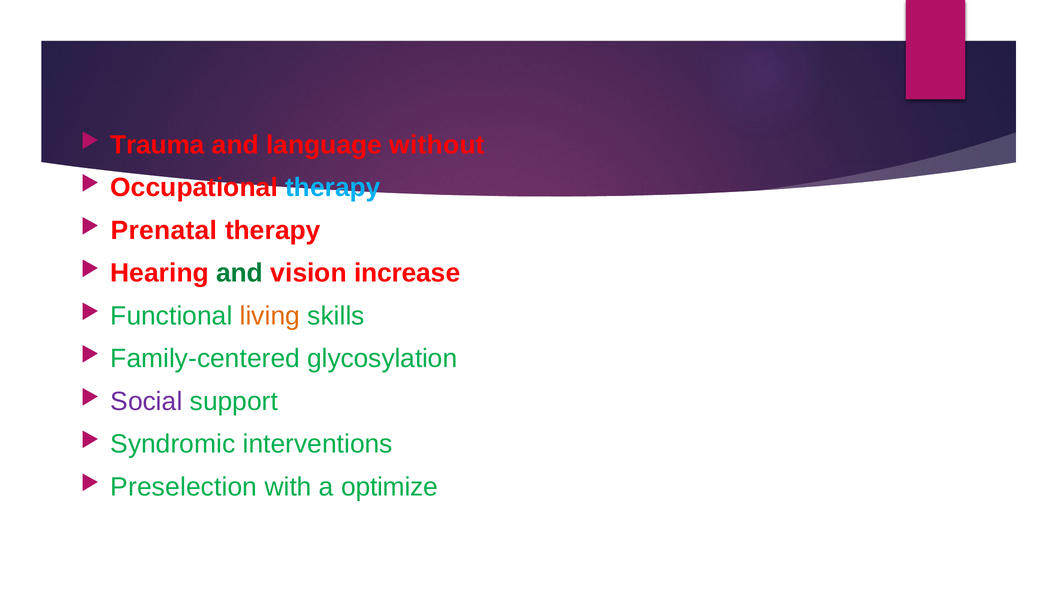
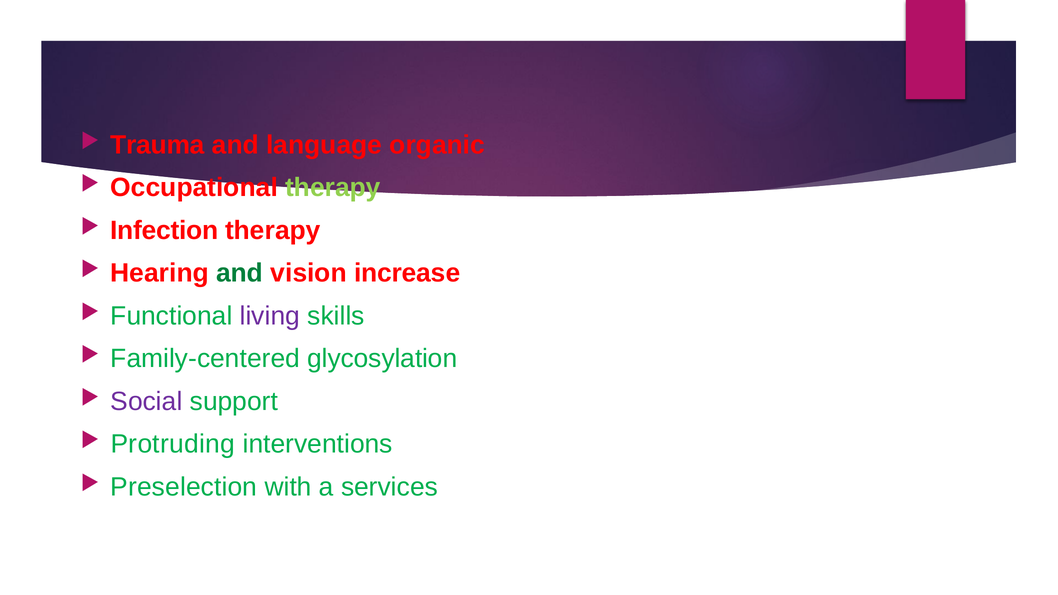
without: without -> organic (437, 145)
therapy colour: light blue -> light green (333, 188)
Prenatal: Prenatal -> Infection (164, 230)
living colour: orange -> purple (270, 316)
Syndromic: Syndromic -> Protruding (173, 444)
optimize: optimize -> services (390, 487)
